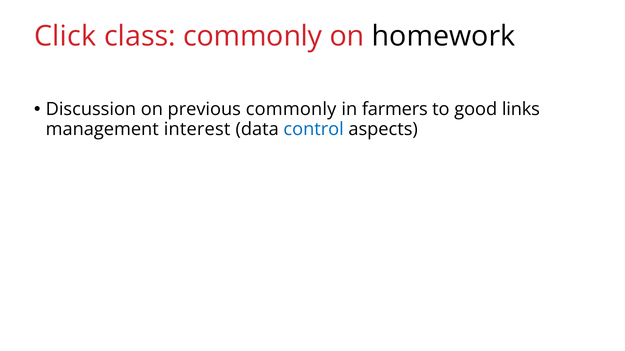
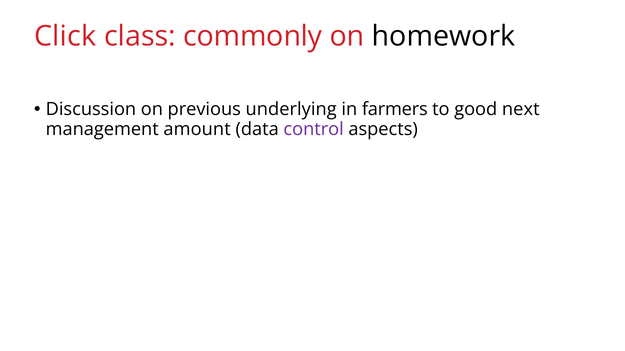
previous commonly: commonly -> underlying (291, 110)
links: links -> next (521, 110)
interest: interest -> amount (197, 129)
control colour: blue -> purple (314, 129)
